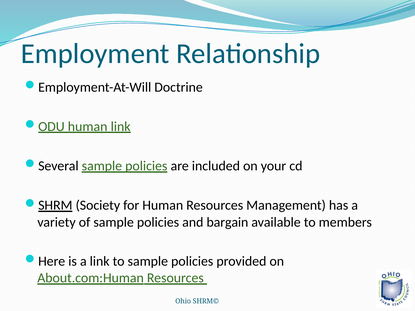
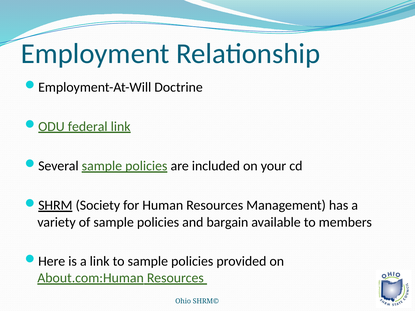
ODU human: human -> federal (88, 127)
